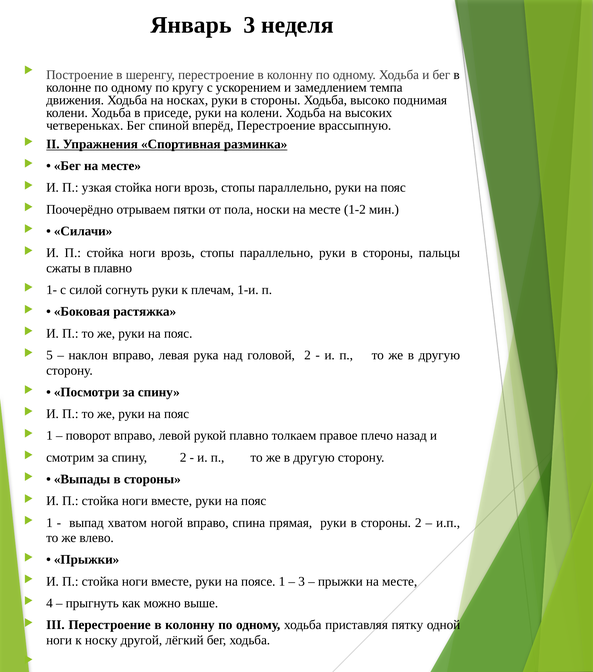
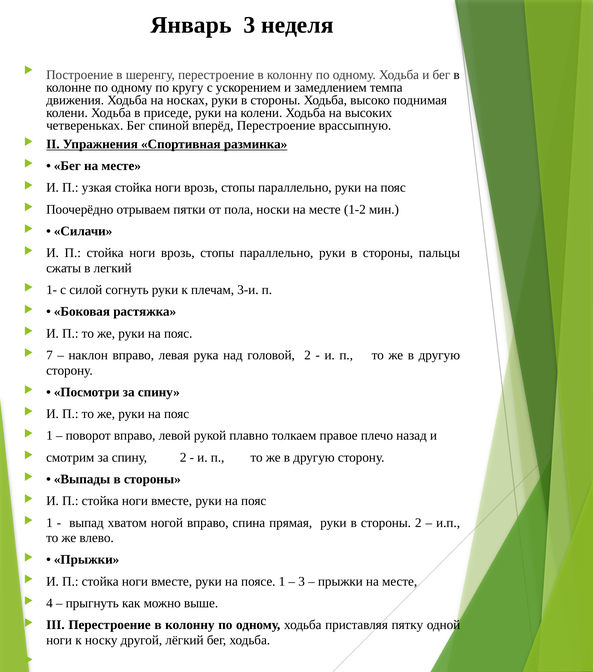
в плавно: плавно -> легкий (113, 268)
1-и: 1-и -> 3-и (248, 290)
5: 5 -> 7 (49, 355)
